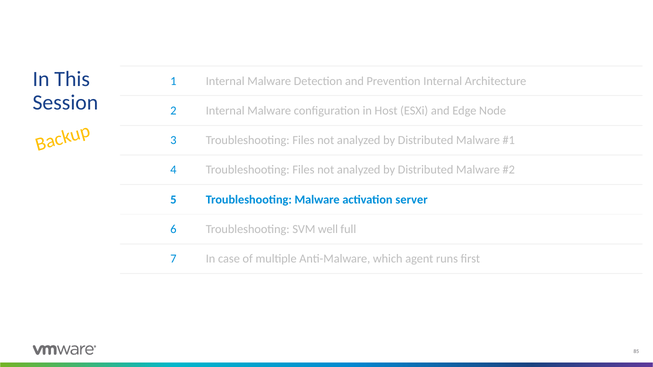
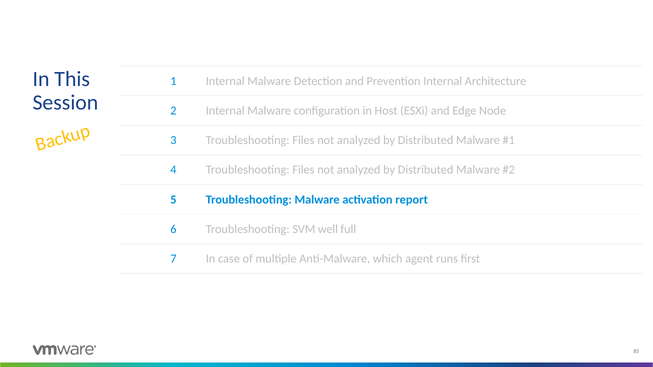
server: server -> report (412, 200)
